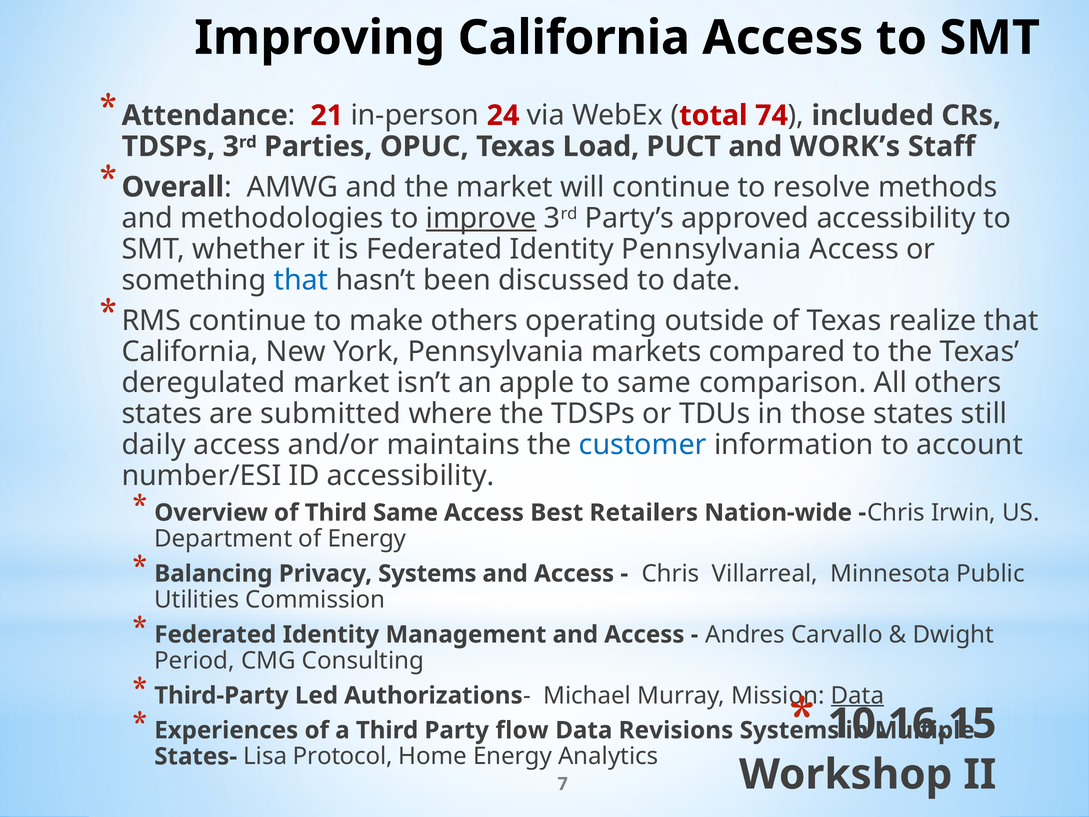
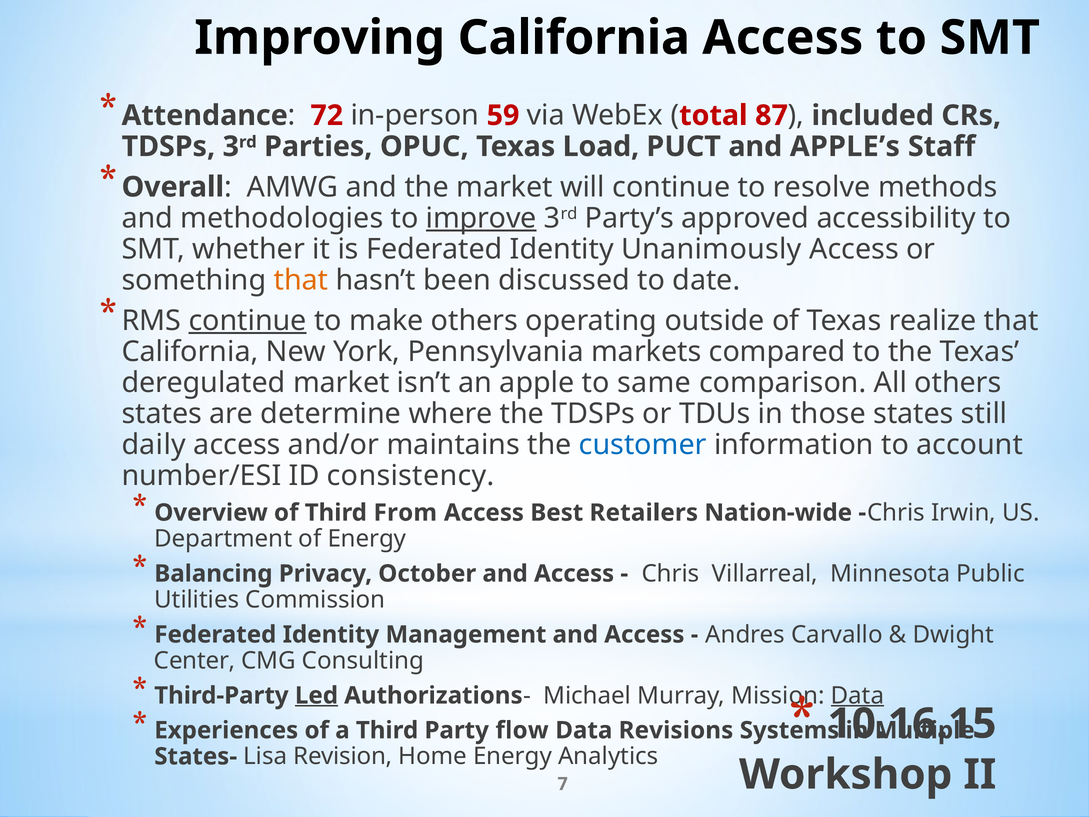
21: 21 -> 72 (327, 115)
24: 24 -> 59 (503, 115)
74: 74 -> 87 (772, 115)
WORK’s: WORK’s -> APPLE’s (845, 146)
Identity Pennsylvania: Pennsylvania -> Unanimously (711, 249)
that colour: blue -> orange (301, 280)
continue underline: none -> present (248, 321)
submitted: submitted -> determine (331, 414)
ID accessibility: accessibility -> consistency (411, 476)
Third Same: Same -> From (405, 513)
Privacy Systems: Systems -> October (427, 573)
Period: Period -> Center (195, 661)
Led underline: none -> present (316, 695)
Protocol: Protocol -> Revision (343, 756)
